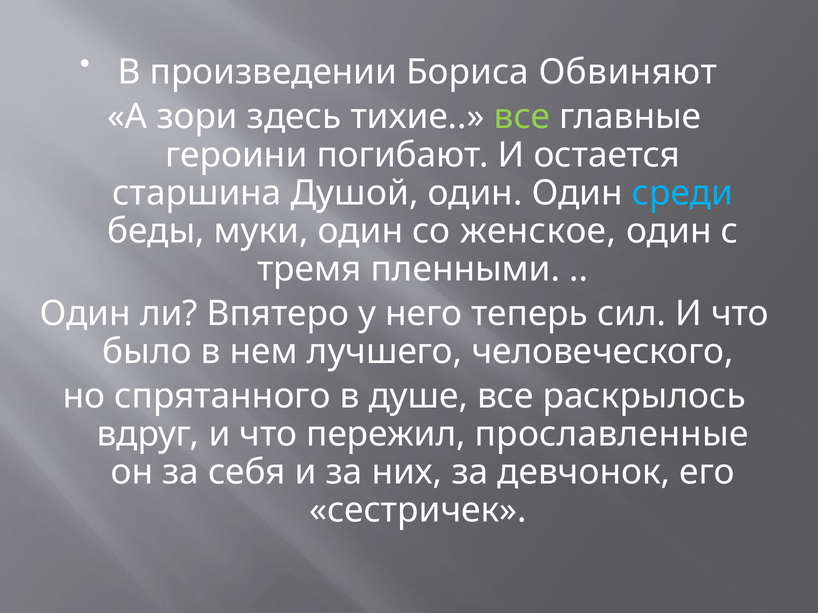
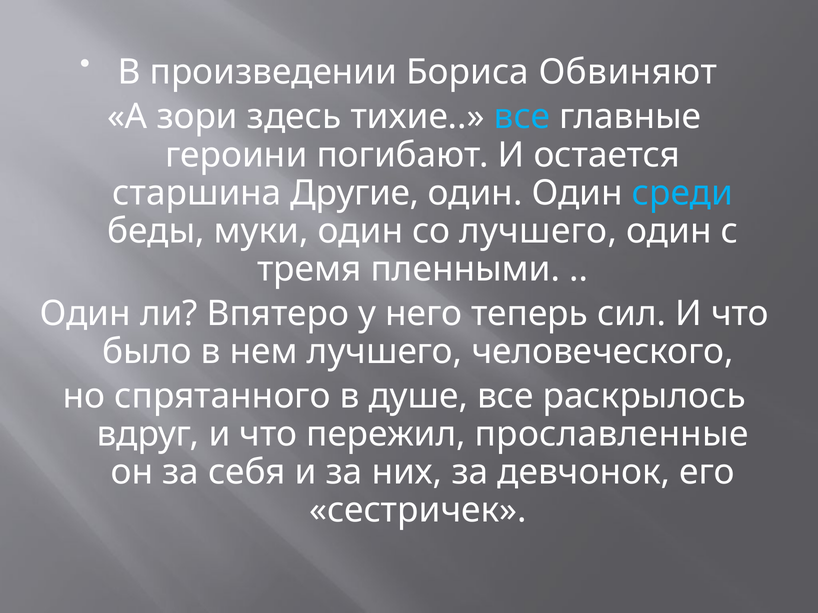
все colour: light green -> light blue (522, 117)
Душой: Душой -> Другие (355, 193)
со женское: женское -> лучшего (538, 231)
